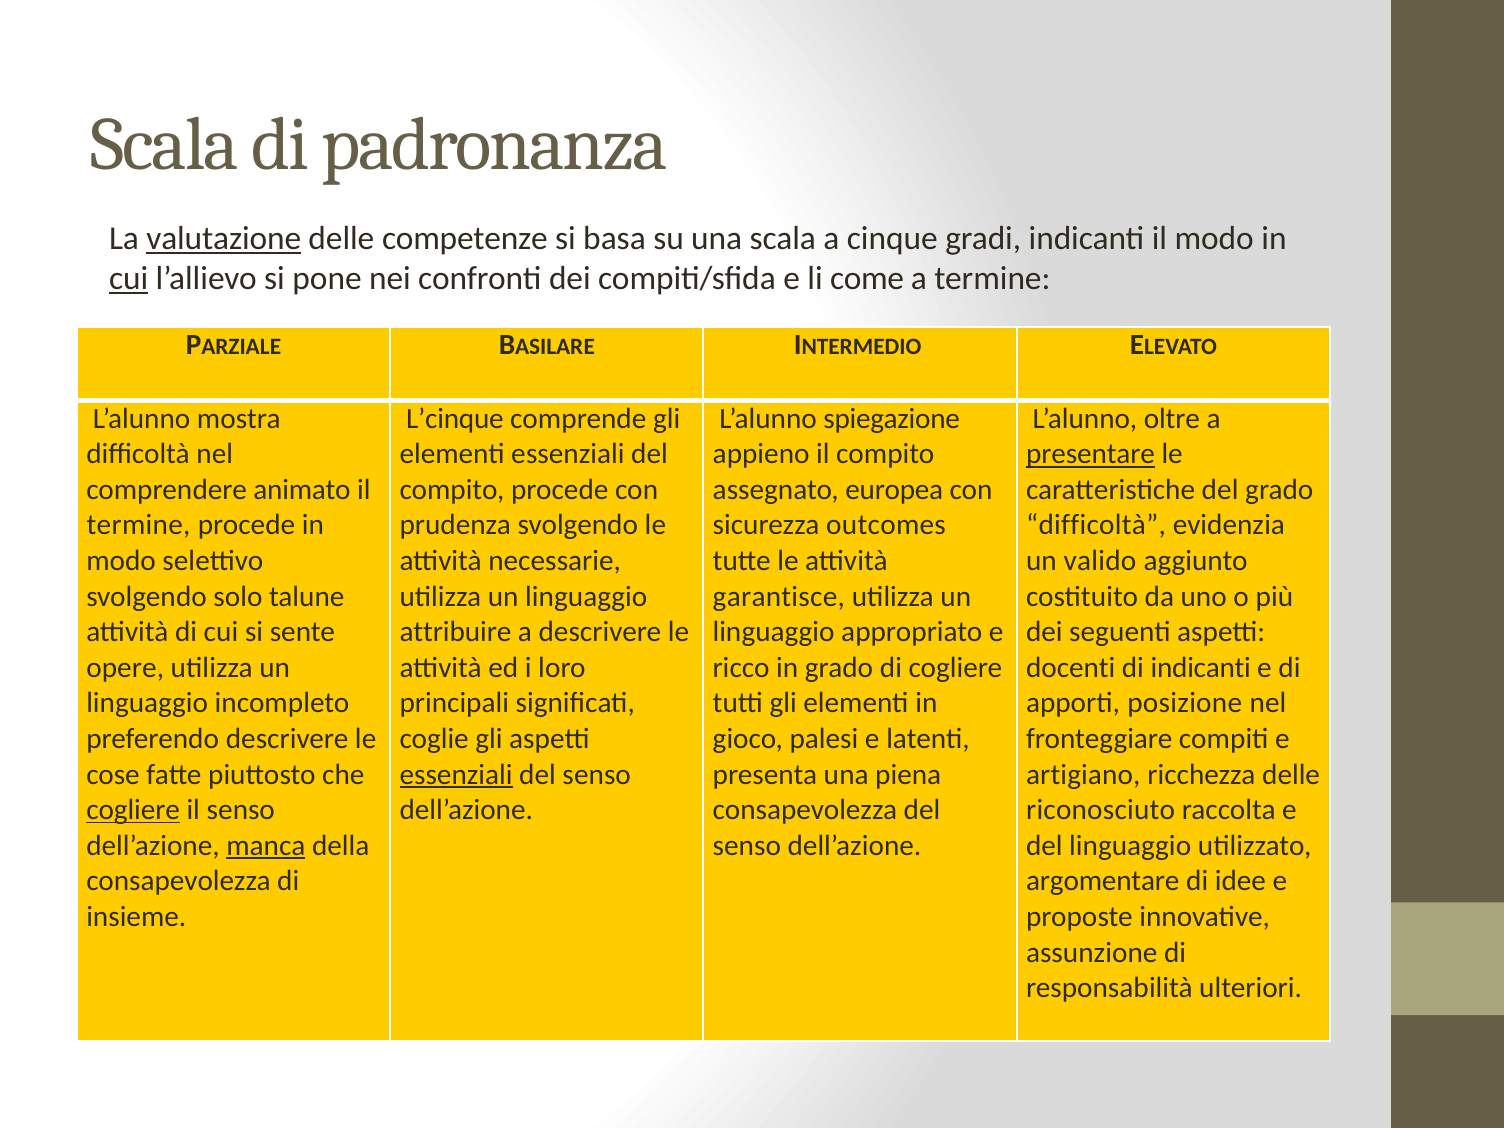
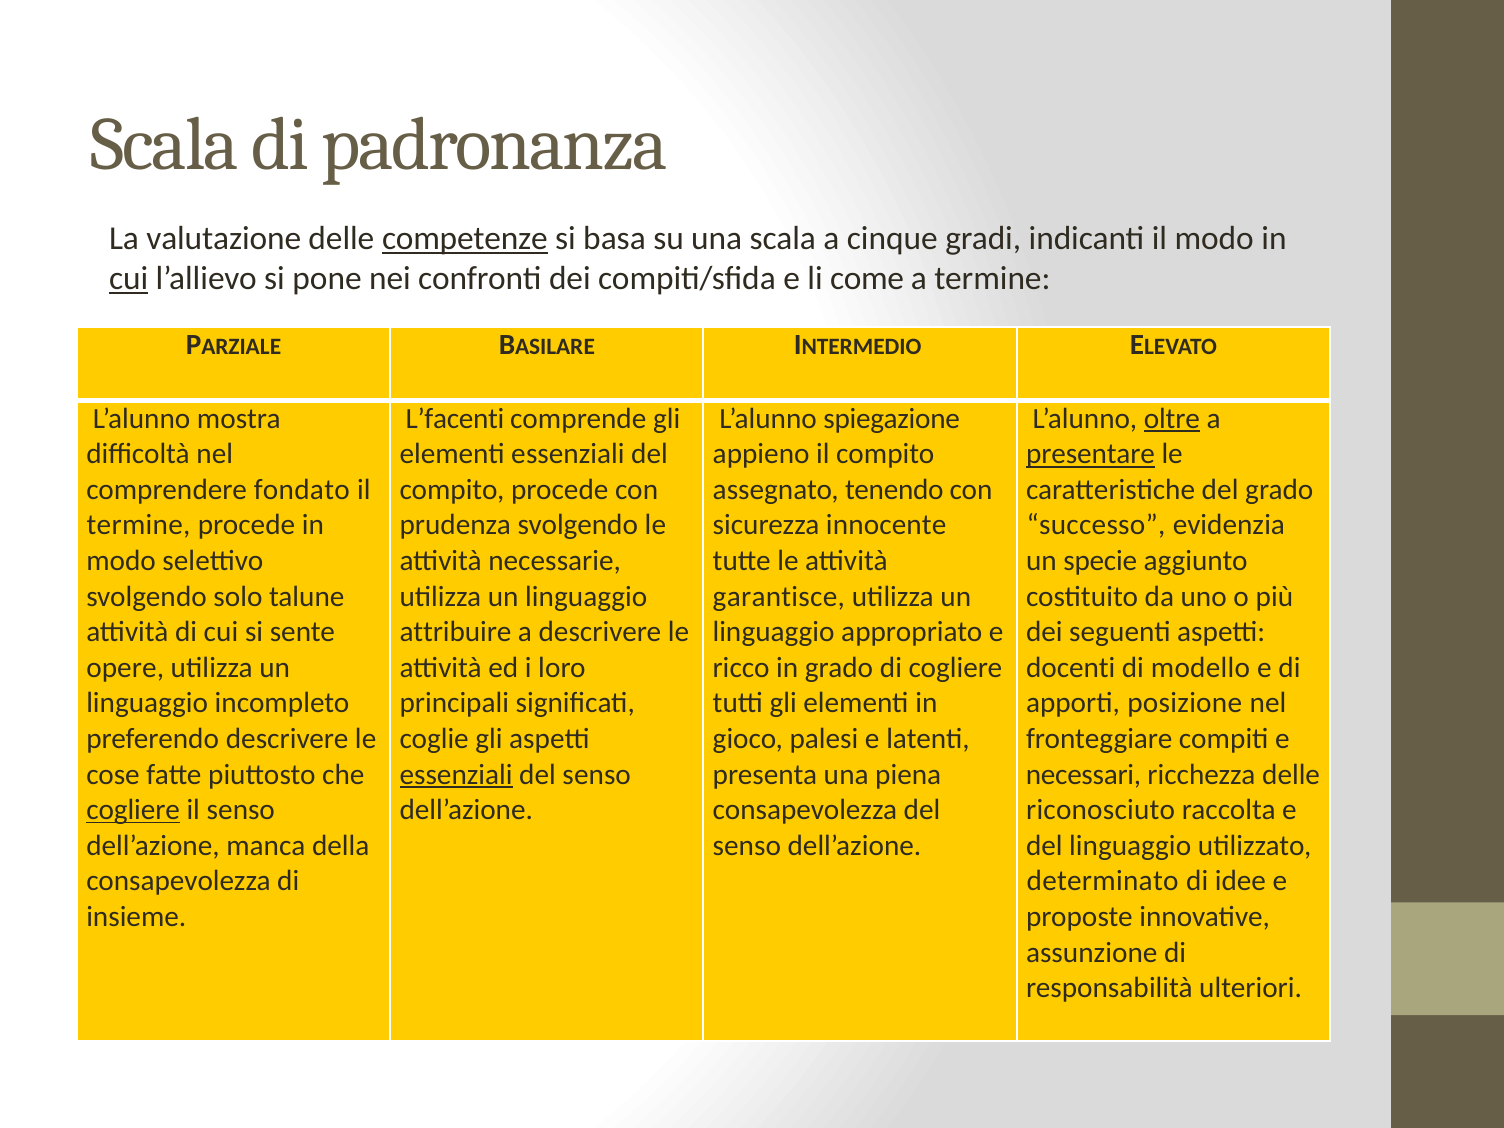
valutazione underline: present -> none (224, 239)
competenze underline: none -> present (465, 239)
L’cinque: L’cinque -> L’facenti (455, 419)
oltre underline: none -> present (1172, 419)
animato: animato -> fondato (302, 490)
europea: europea -> tenendo (894, 490)
outcomes: outcomes -> innocente (886, 525)
difficoltà: difficoltà -> successo (1096, 525)
valido: valido -> specie (1100, 561)
di indicanti: indicanti -> modello (1200, 668)
artigiano: artigiano -> necessari (1083, 774)
manca underline: present -> none (266, 846)
argomentare: argomentare -> determinato (1103, 881)
